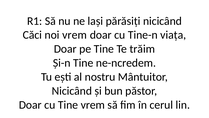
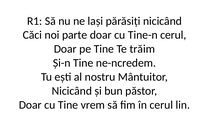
noi vrem: vrem -> parte (75, 35)
Tine-n viața: viața -> cerul (173, 35)
